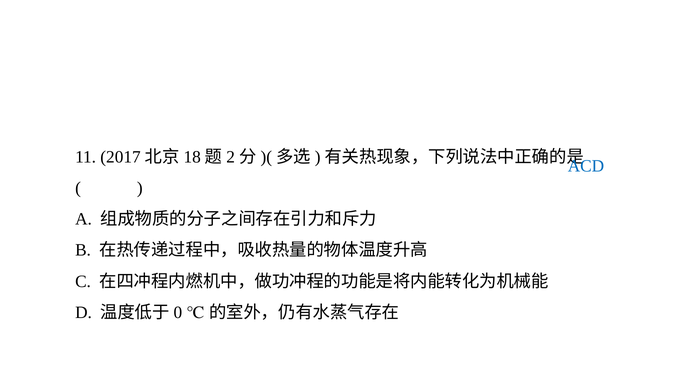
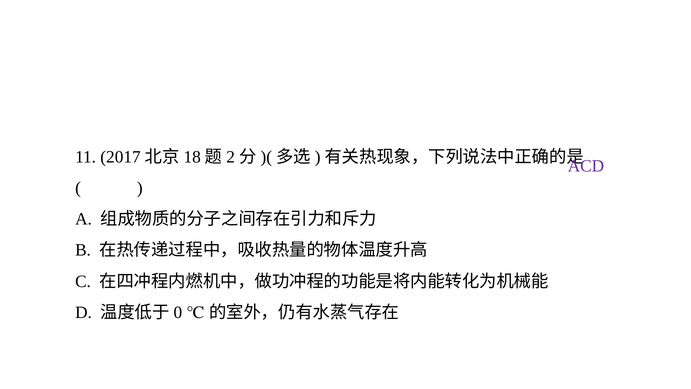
ACD colour: blue -> purple (586, 166)
